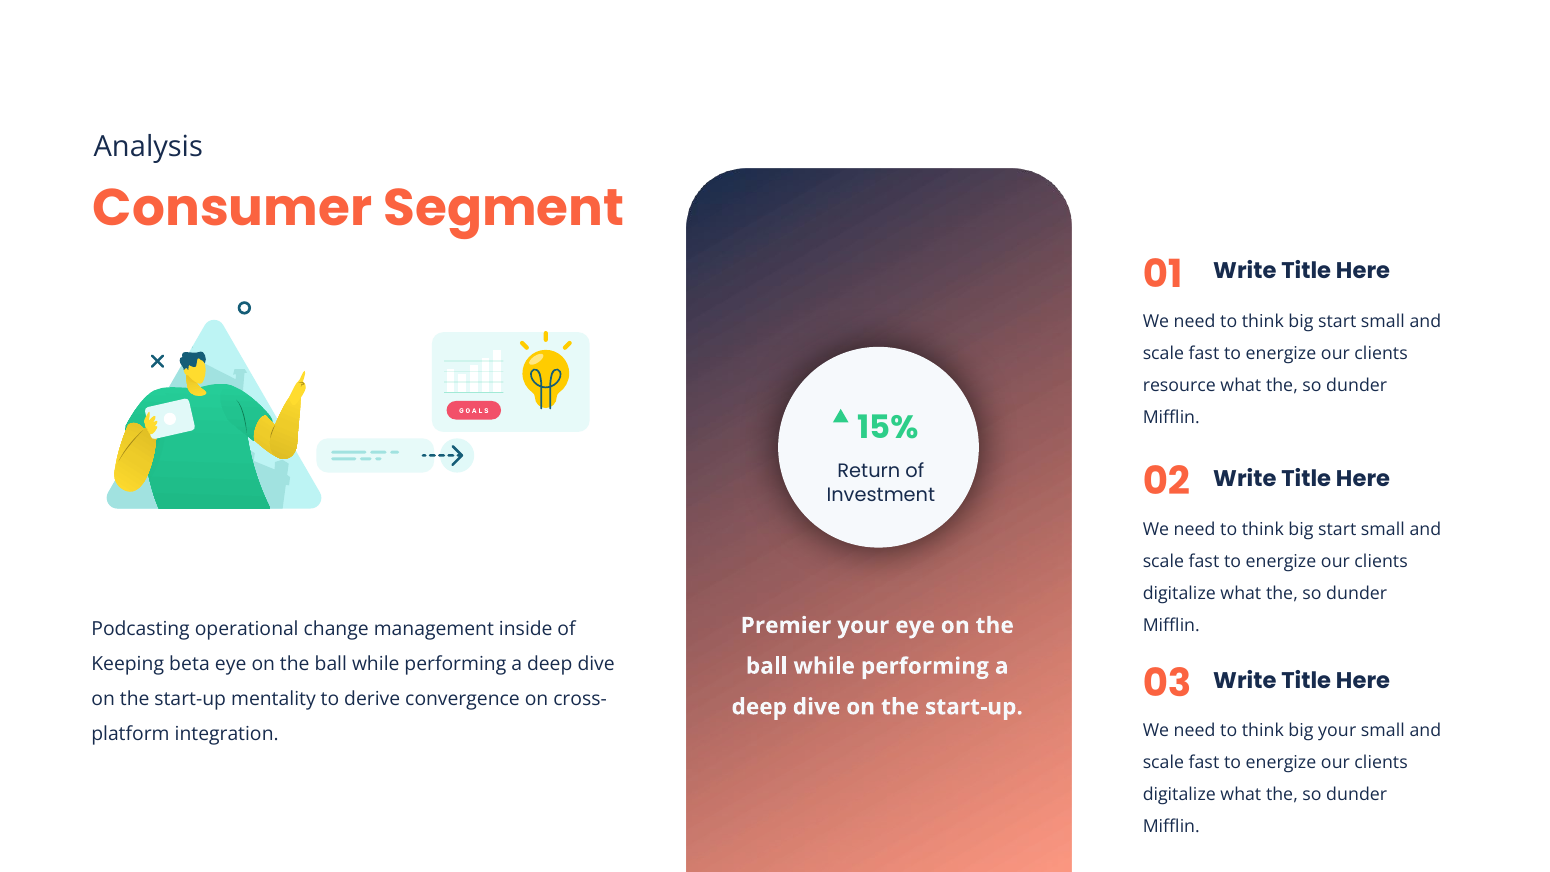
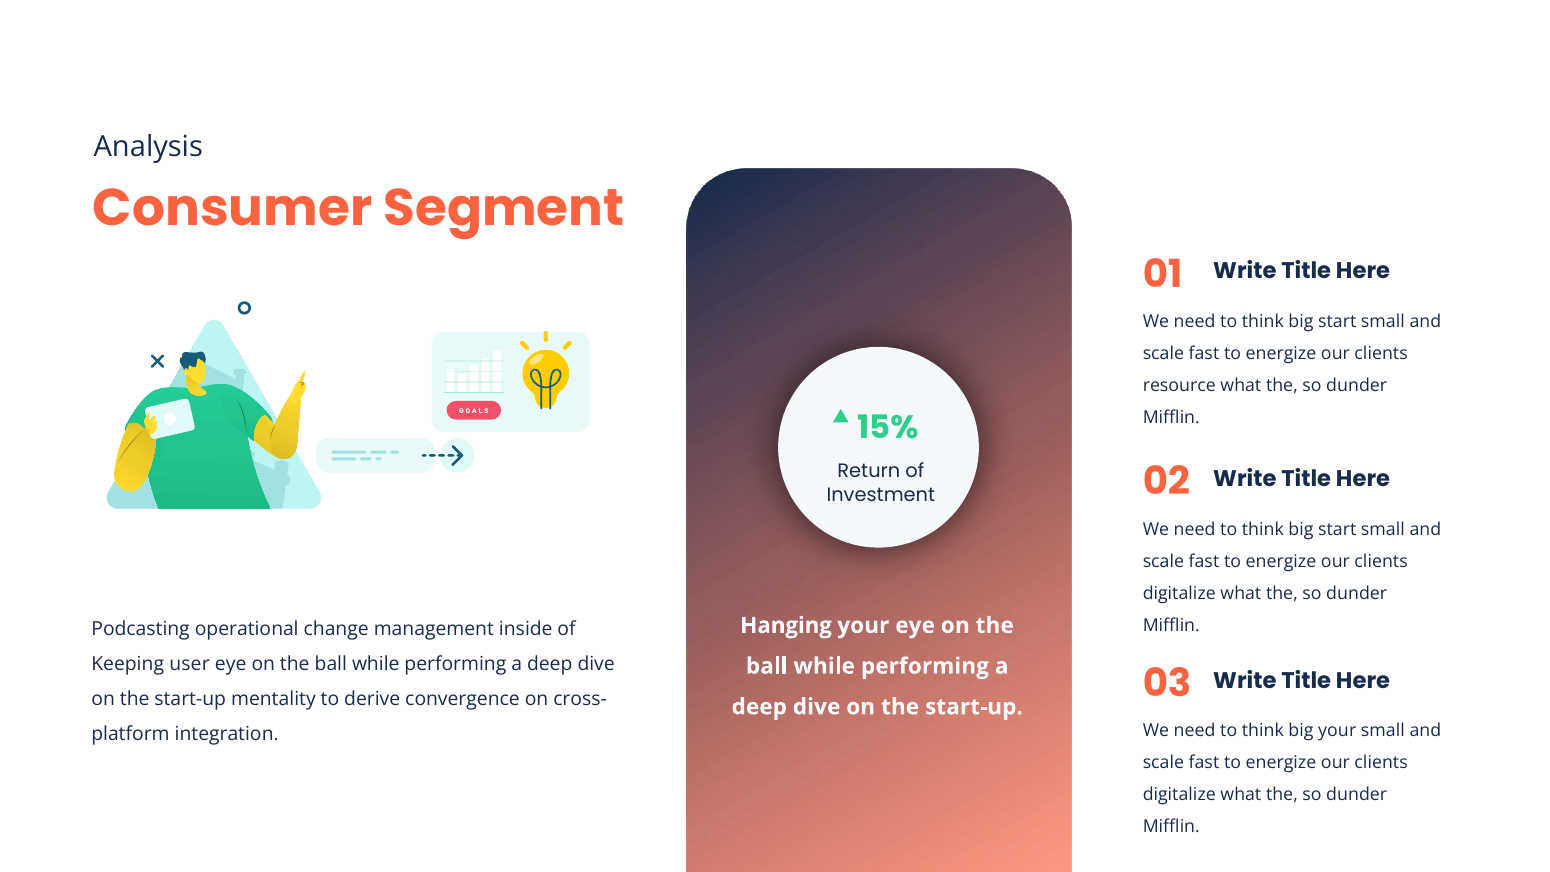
Premier: Premier -> Hanging (786, 625)
beta: beta -> user (189, 664)
